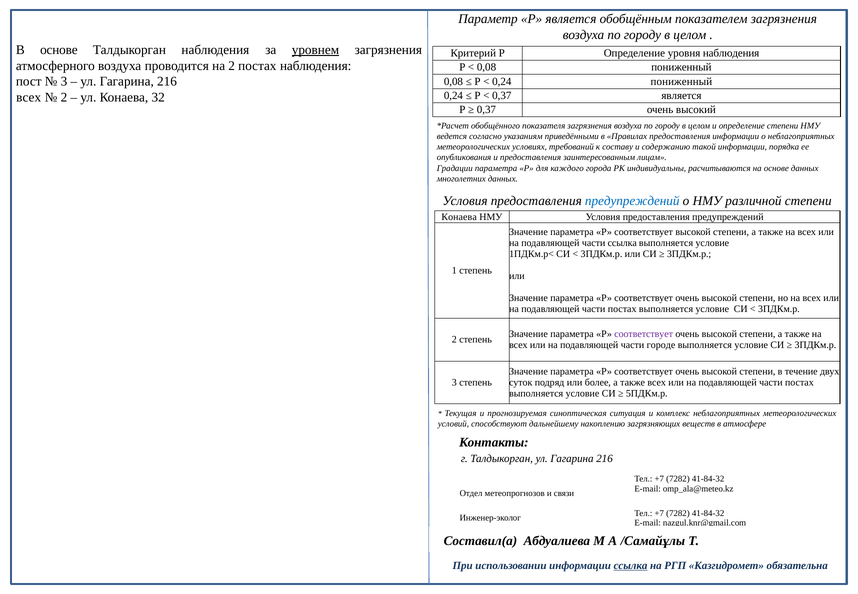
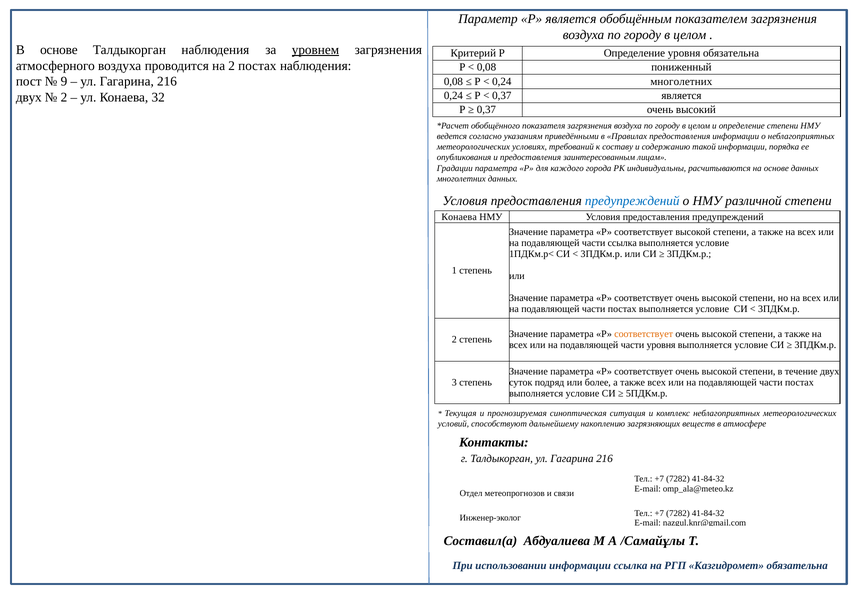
уровня наблюдения: наблюдения -> обязательна (731, 53)
3: 3 -> 9 (64, 82)
0,24 пониженный: пониженный -> многолетних (681, 81)
всех: всех -> двух (29, 97)
соответствует colour: purple -> orange (644, 334)
части городе: городе -> уровня (661, 345)
ссылка underline: present -> none (631, 566)
